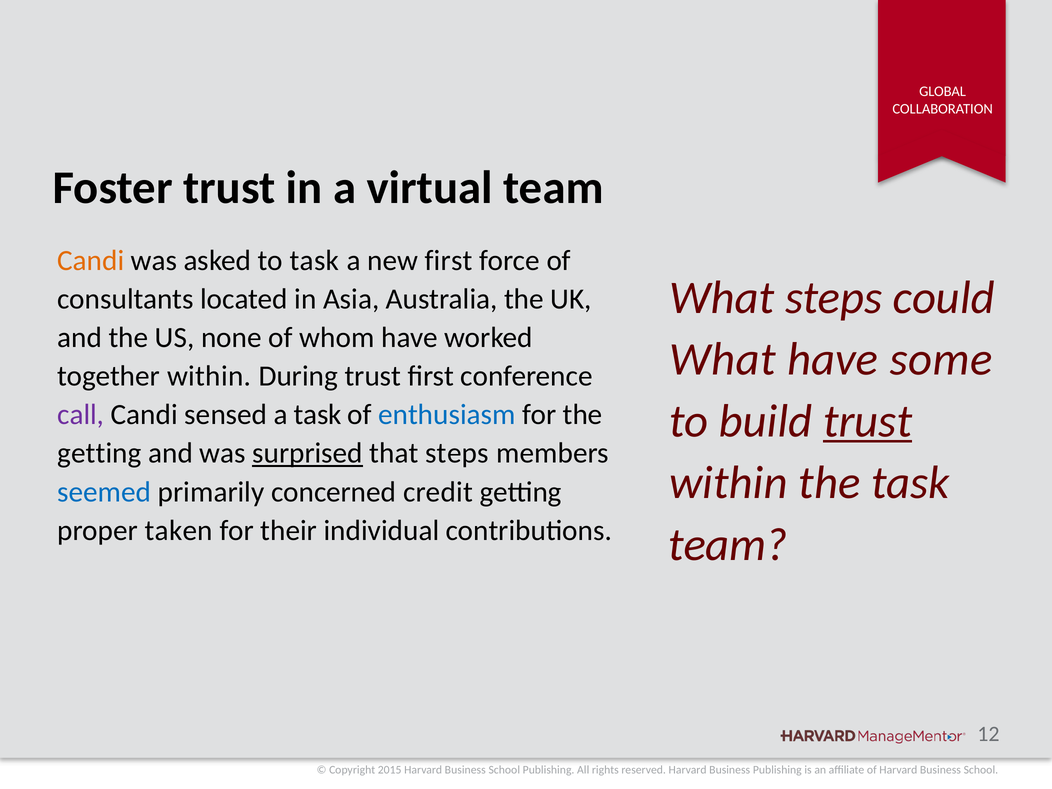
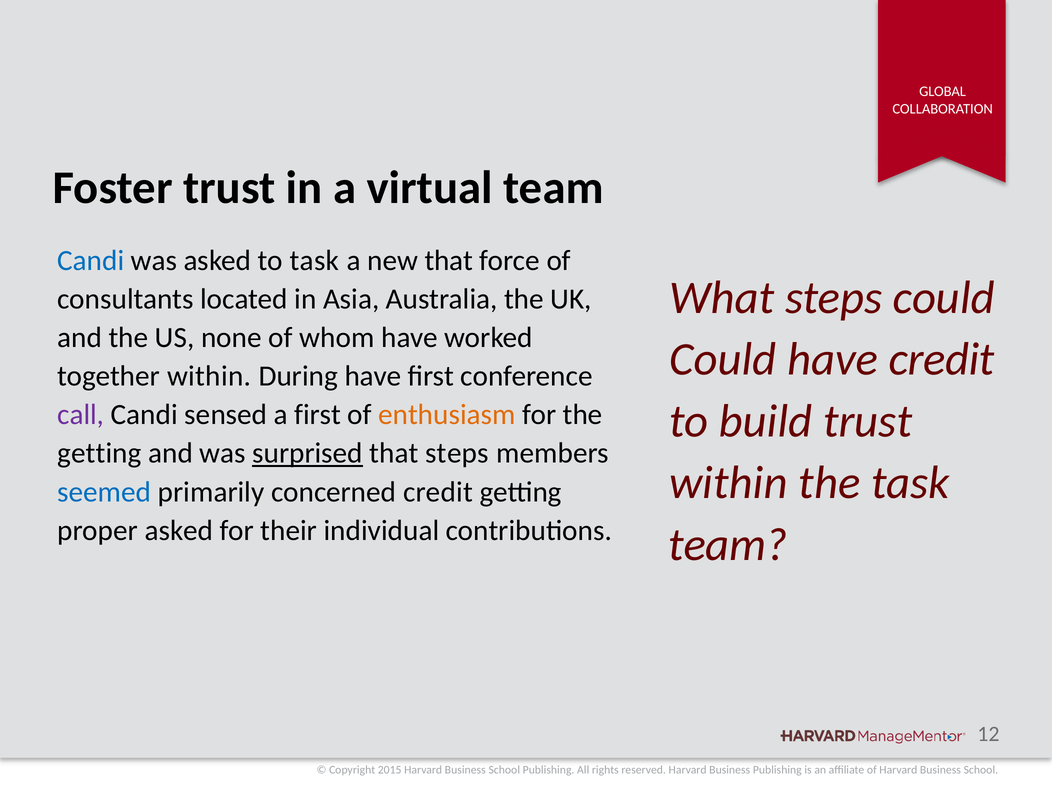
Candi colour: orange -> blue (91, 261)
new first: first -> that (449, 261)
What: What -> Could (723, 360)
have some: some -> credit (942, 360)
During trust: trust -> have (373, 376)
trust underline: present -> none (868, 421)
a task: task -> first (318, 415)
enthusiasm colour: blue -> orange (447, 415)
proper taken: taken -> asked (179, 530)
